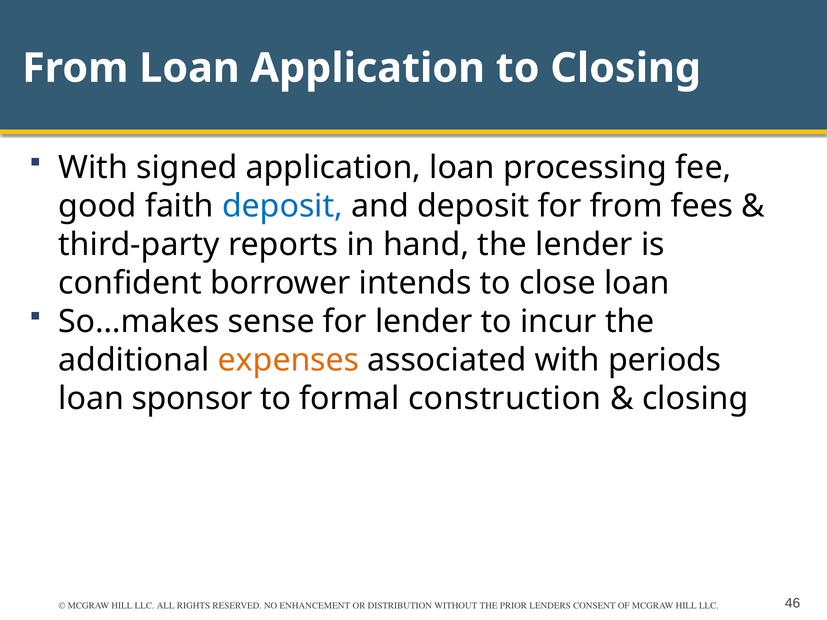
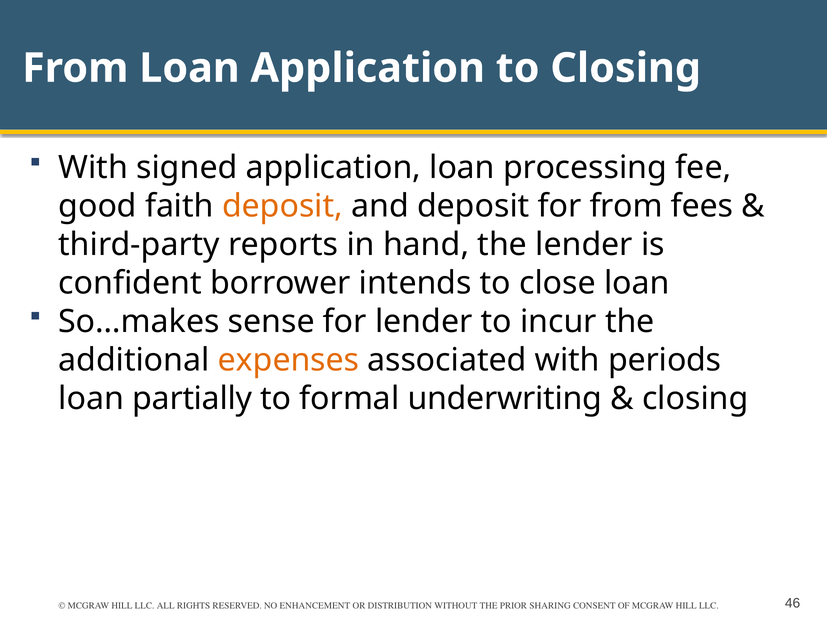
deposit colour: blue -> orange (283, 206)
sponsor: sponsor -> partially (192, 399)
construction: construction -> underwriting (505, 399)
LENDERS: LENDERS -> SHARING (550, 606)
